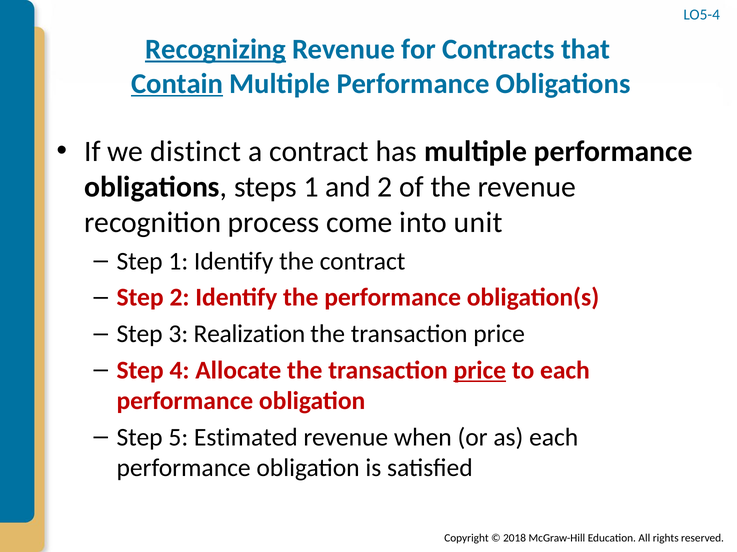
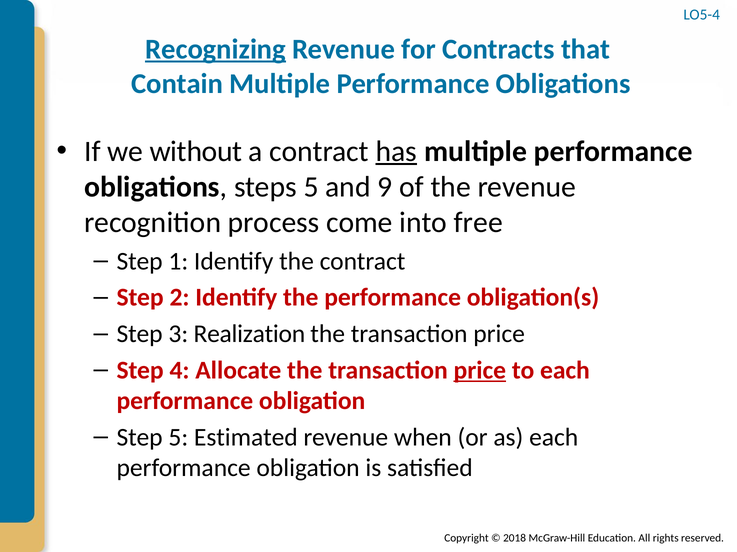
Contain underline: present -> none (177, 84)
distinct: distinct -> without (196, 152)
has underline: none -> present (396, 152)
steps 1: 1 -> 5 (311, 187)
and 2: 2 -> 9 (385, 187)
unit: unit -> free (478, 223)
